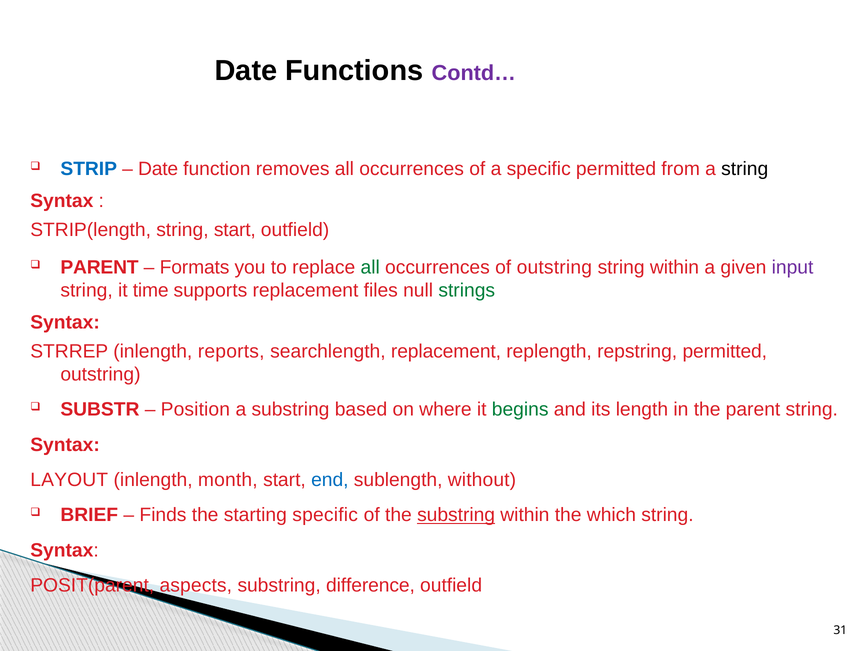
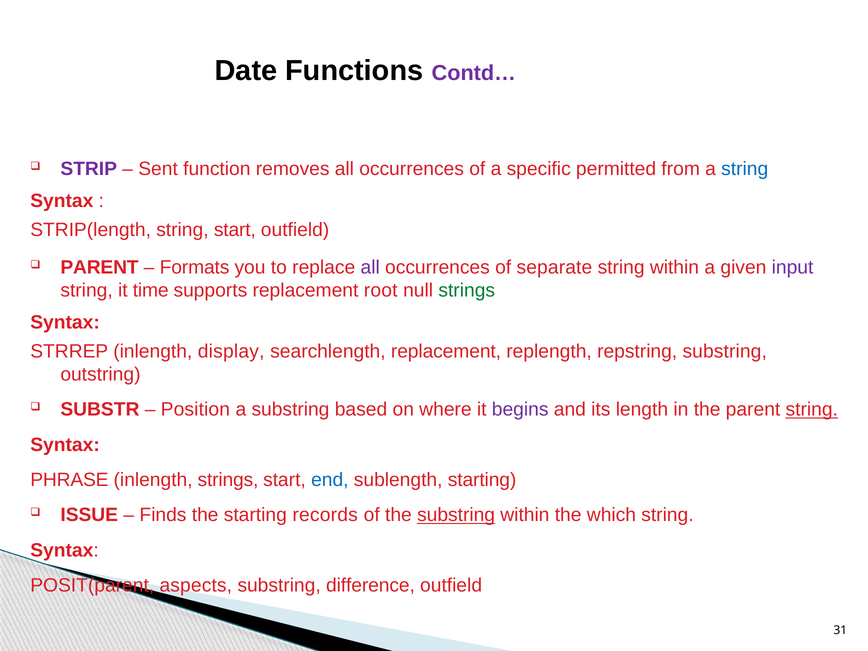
STRIP colour: blue -> purple (89, 169)
Date: Date -> Sent (158, 169)
string colour: black -> blue (745, 169)
all colour: green -> purple (370, 267)
of outstring: outstring -> separate (554, 267)
files: files -> root (381, 291)
reports: reports -> display (231, 351)
repstring permitted: permitted -> substring (725, 351)
begins colour: green -> purple (520, 410)
string underline: none -> present (812, 410)
LAYOUT: LAYOUT -> PHRASE (69, 480)
inlength month: month -> strings (228, 480)
sublength without: without -> starting (482, 480)
BRIEF: BRIEF -> ISSUE (89, 515)
starting specific: specific -> records (325, 515)
